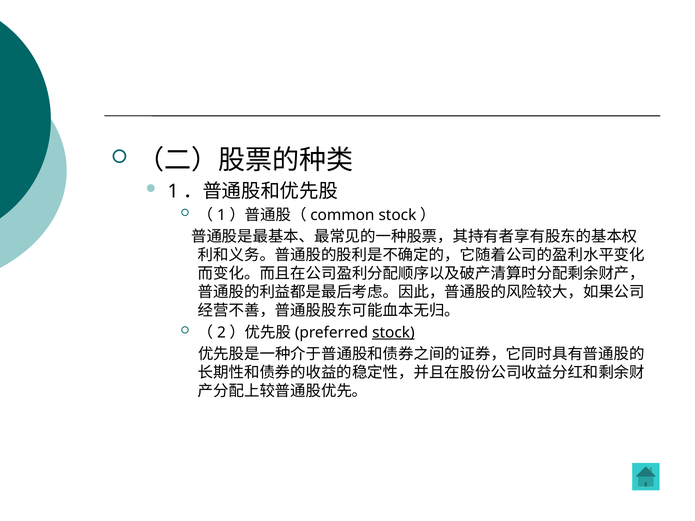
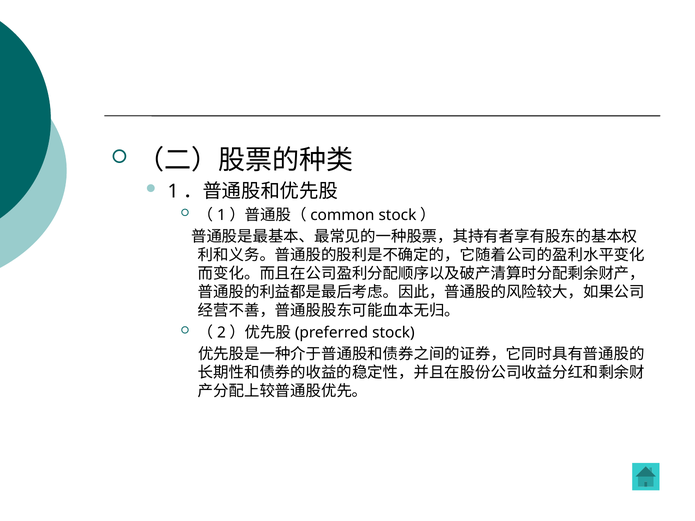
stock underline: present -> none (393, 333)
